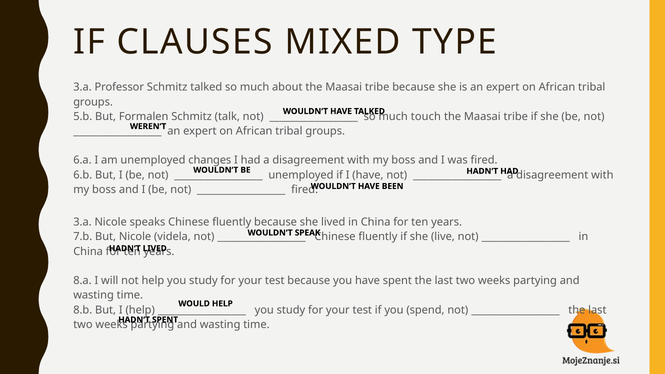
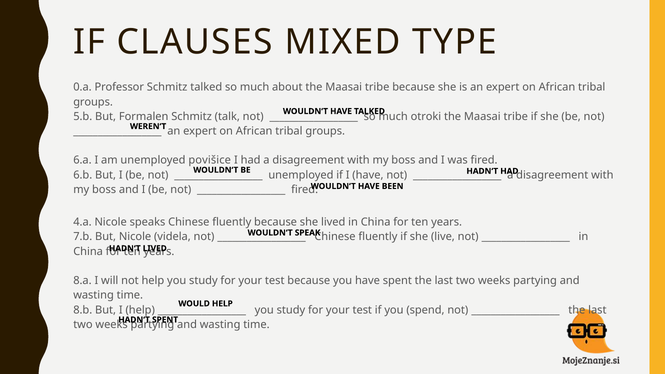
3.a: 3.a -> 0.a (82, 87)
touch: touch -> otroki (426, 116)
changes: changes -> povišice (210, 160)
3.a: 3.a -> 4.a (82, 222)
